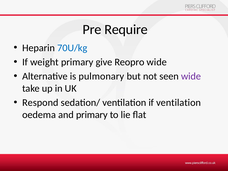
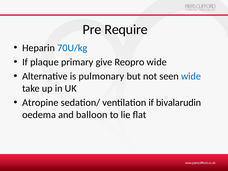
weight: weight -> plaque (44, 62)
wide colour: purple -> blue (191, 76)
Respond: Respond -> Atropine (40, 103)
if ventilation: ventilation -> bivalarudin (179, 103)
and primary: primary -> balloon (92, 115)
